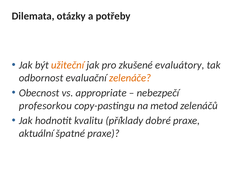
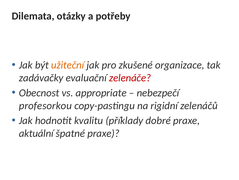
evaluátory: evaluátory -> organizace (180, 65)
odbornost: odbornost -> zadávačky (41, 78)
zelenáče colour: orange -> red (130, 78)
metod: metod -> rigidní (164, 105)
